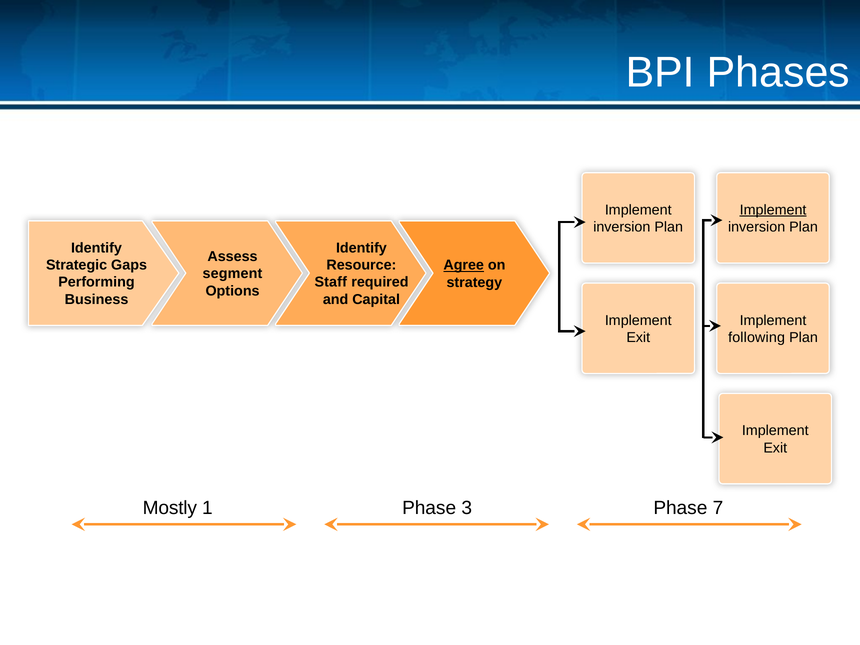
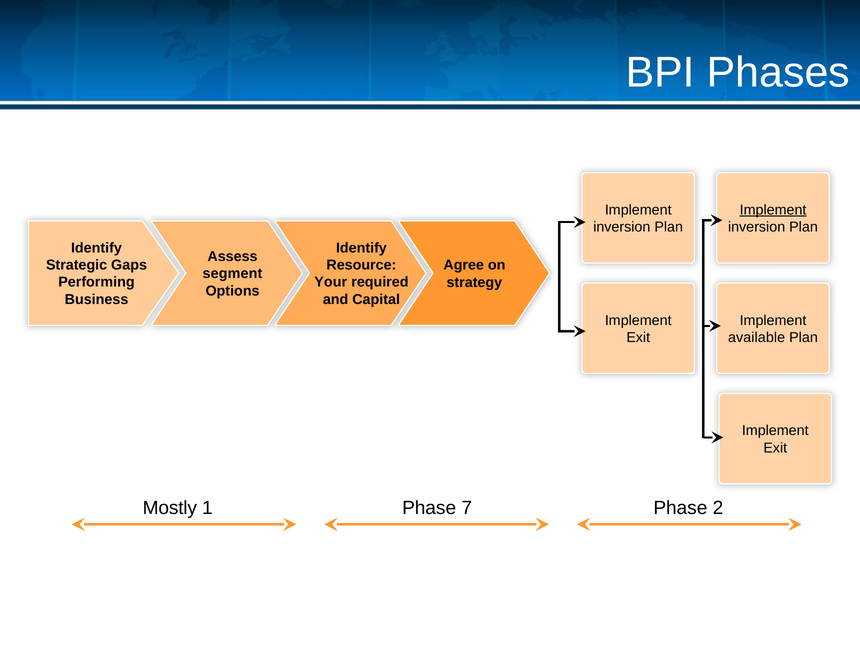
Agree underline: present -> none (464, 265)
Staff: Staff -> Your (331, 282)
following: following -> available (757, 338)
3: 3 -> 7 (467, 508)
7: 7 -> 2 (718, 508)
